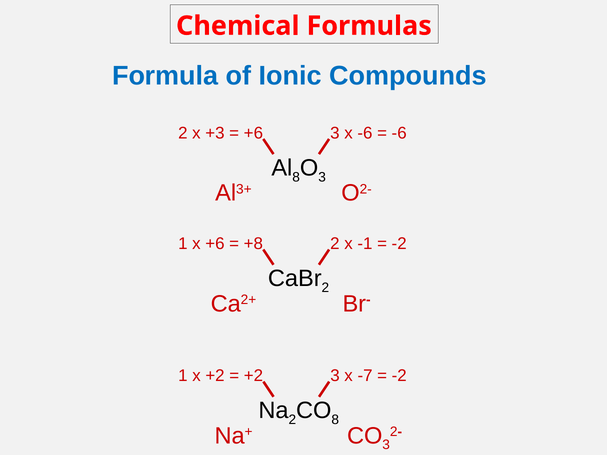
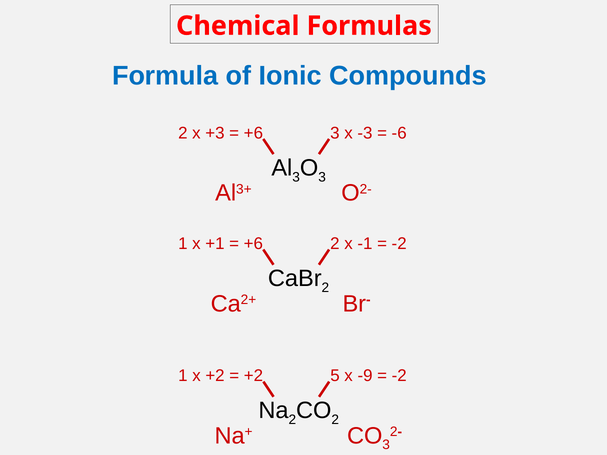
x -6: -6 -> -3 (365, 133)
8: 8 -> 3 (296, 177)
x +6: +6 -> +1 (215, 244)
+8: +8 -> +6 (253, 244)
+2 3: 3 -> 5 (335, 376)
-7: -7 -> -9 (365, 376)
8: 8 -> 2 (335, 420)
